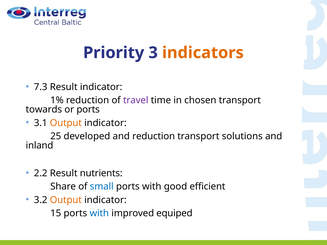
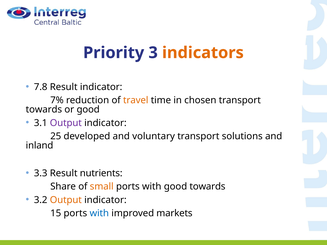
7.3: 7.3 -> 7.8 (41, 87)
1%: 1% -> 7% (57, 100)
travel colour: purple -> orange (136, 100)
or ports: ports -> good (88, 110)
Output colour: orange -> purple (66, 123)
and reduction: reduction -> voluntary (154, 136)
2.2: 2.2 -> 3.3 (41, 173)
small colour: blue -> orange (102, 187)
good efficient: efficient -> towards (207, 187)
equiped: equiped -> markets (174, 213)
